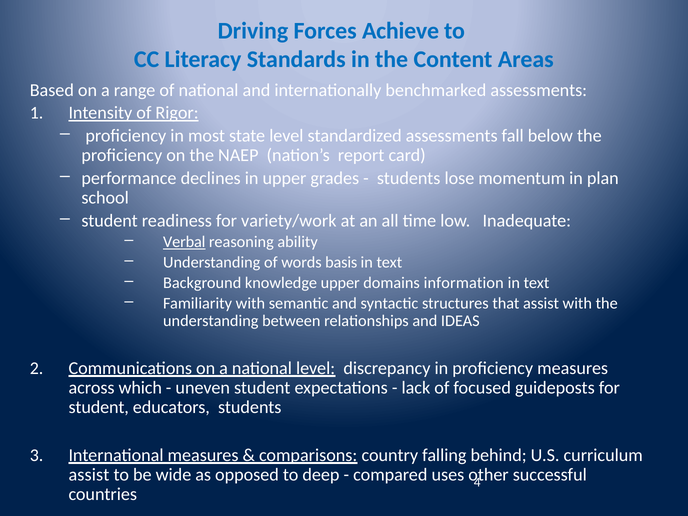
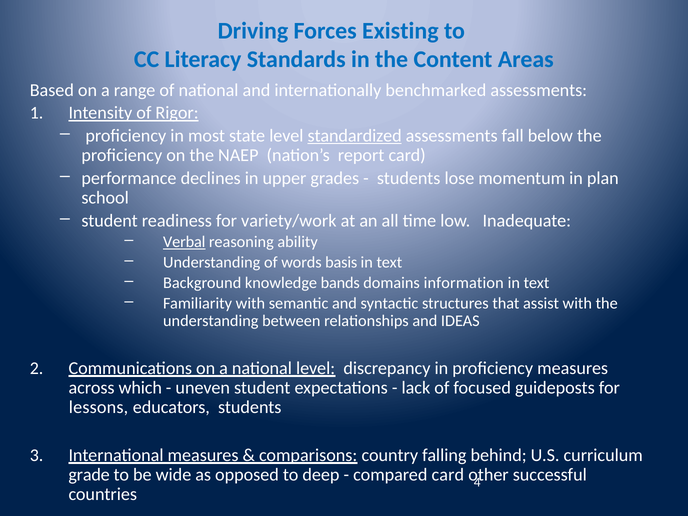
Achieve: Achieve -> Existing (400, 31)
standardized underline: none -> present (355, 136)
knowledge upper: upper -> bands (340, 283)
student: student -> lessons (99, 407)
assist: assist -> grade (89, 475)
compared uses: uses -> card (448, 475)
